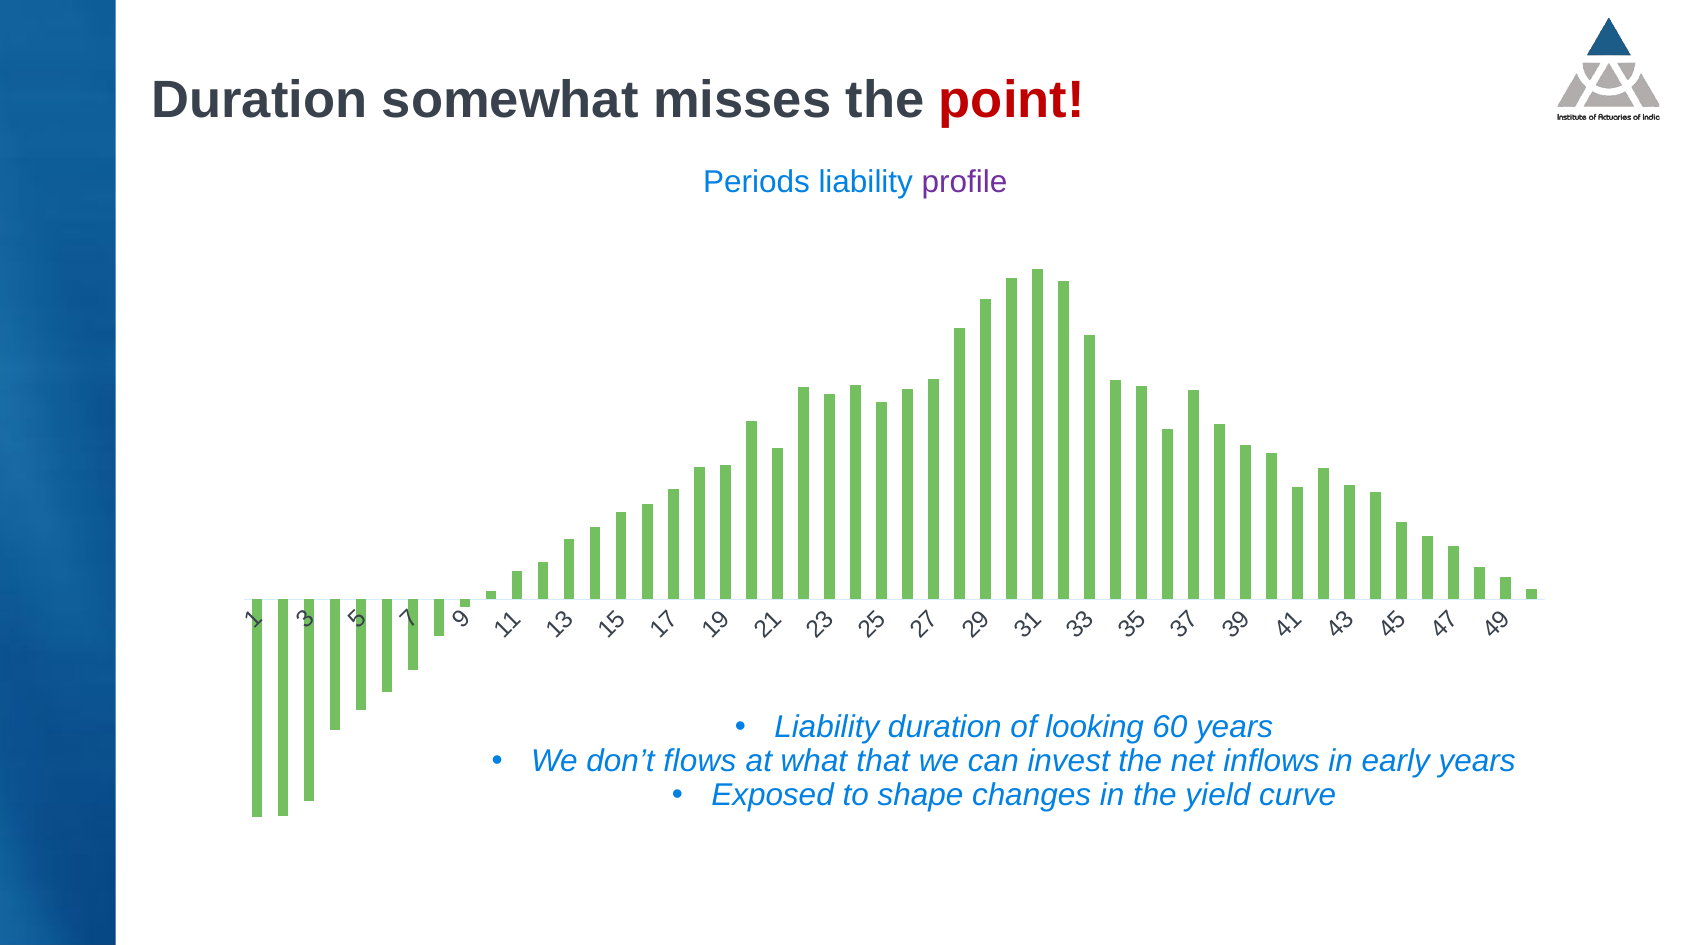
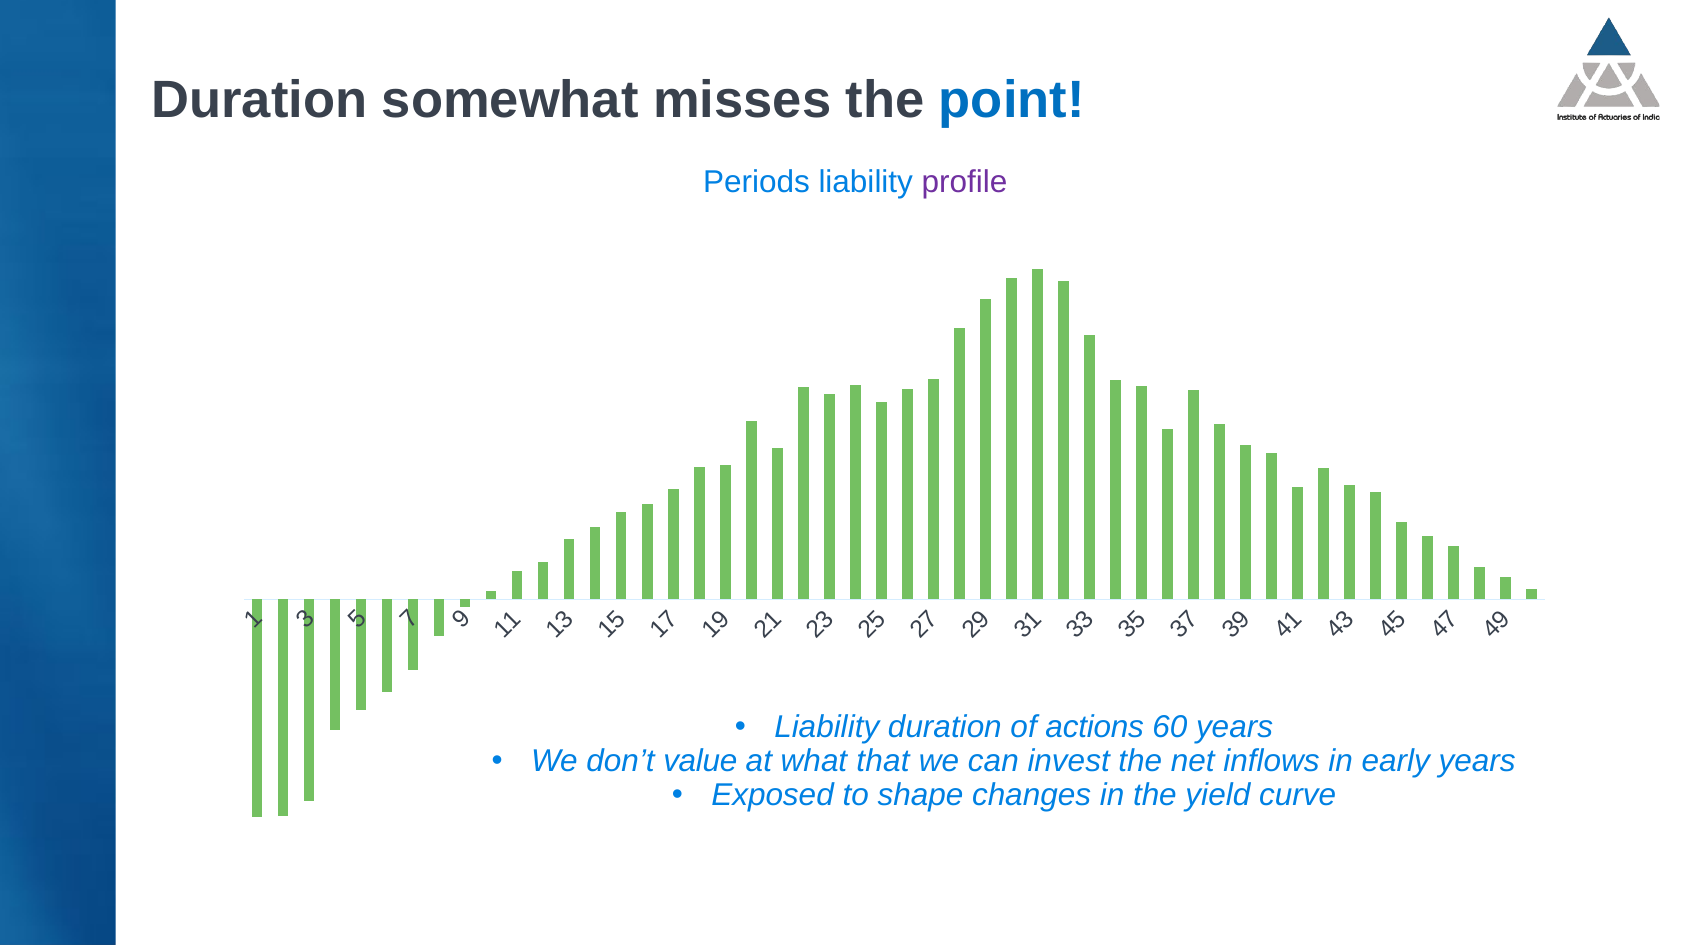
point colour: red -> blue (1012, 100)
looking: looking -> actions (1095, 728)
flows: flows -> value (700, 762)
